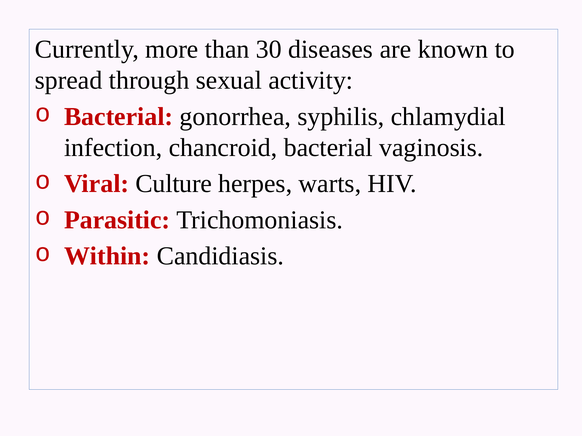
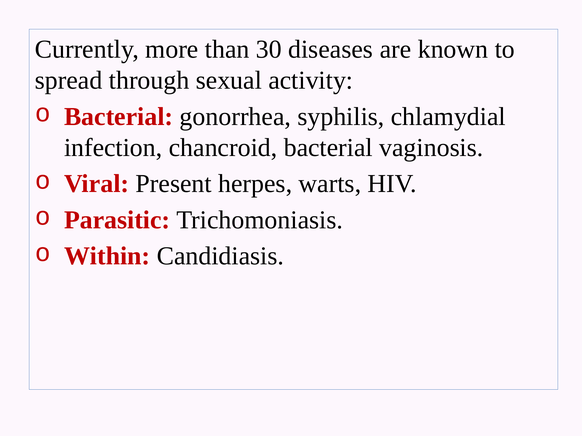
Culture: Culture -> Present (174, 184)
